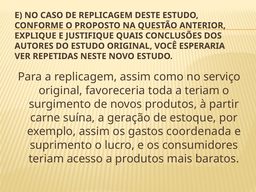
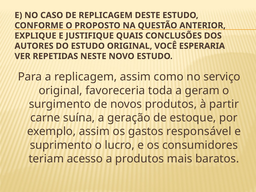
a teriam: teriam -> geram (202, 90)
coordenada: coordenada -> responsável (199, 131)
